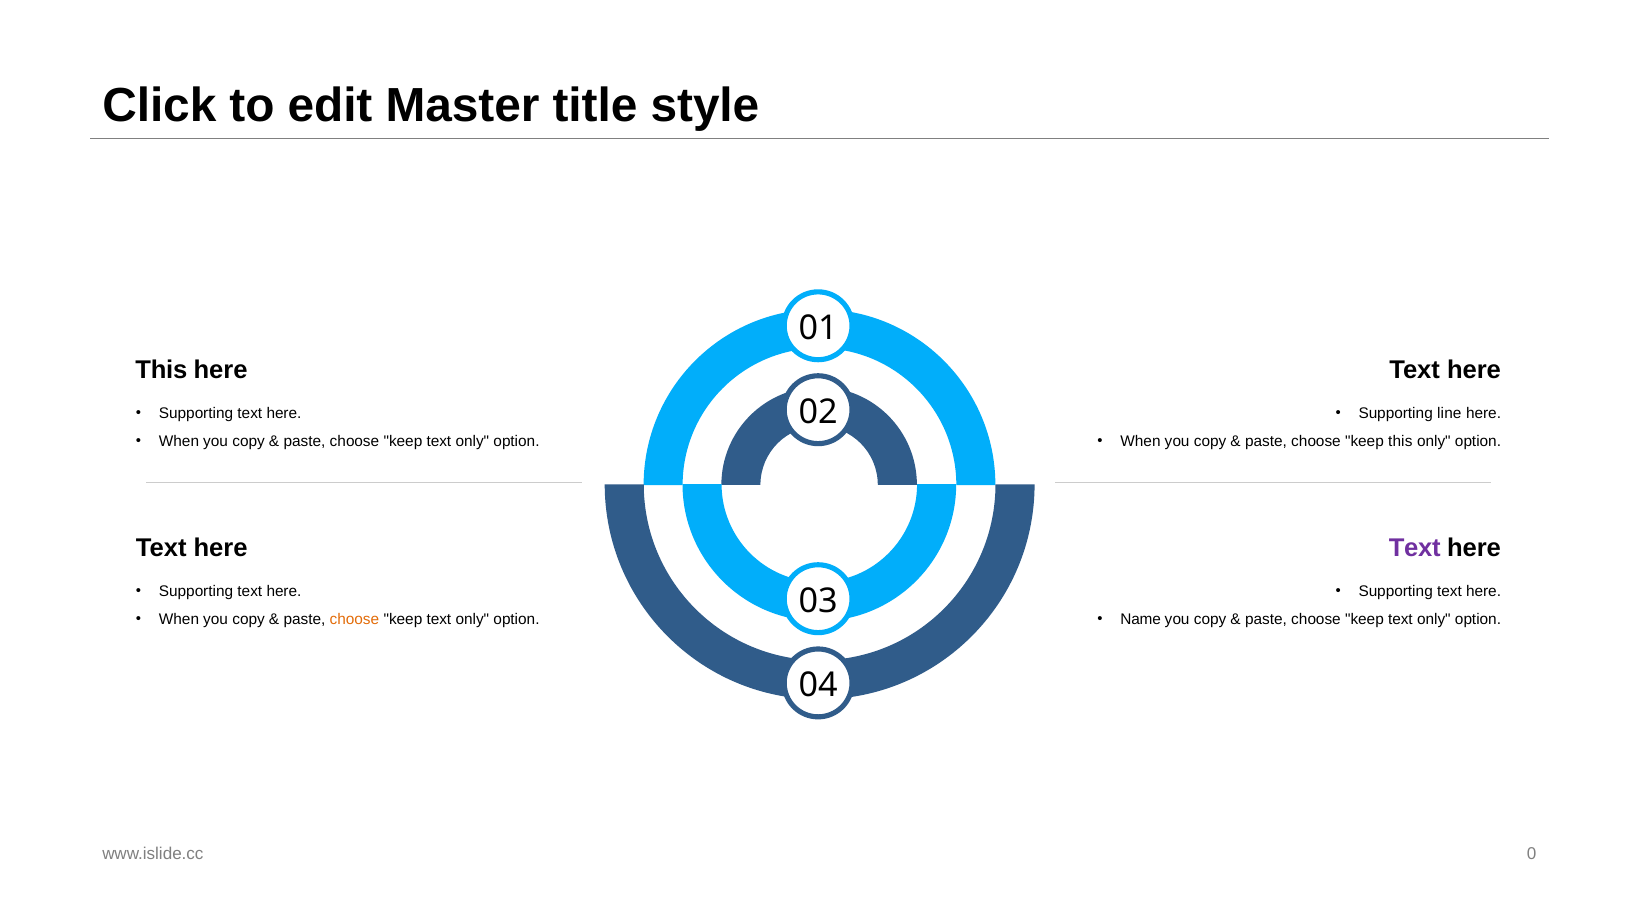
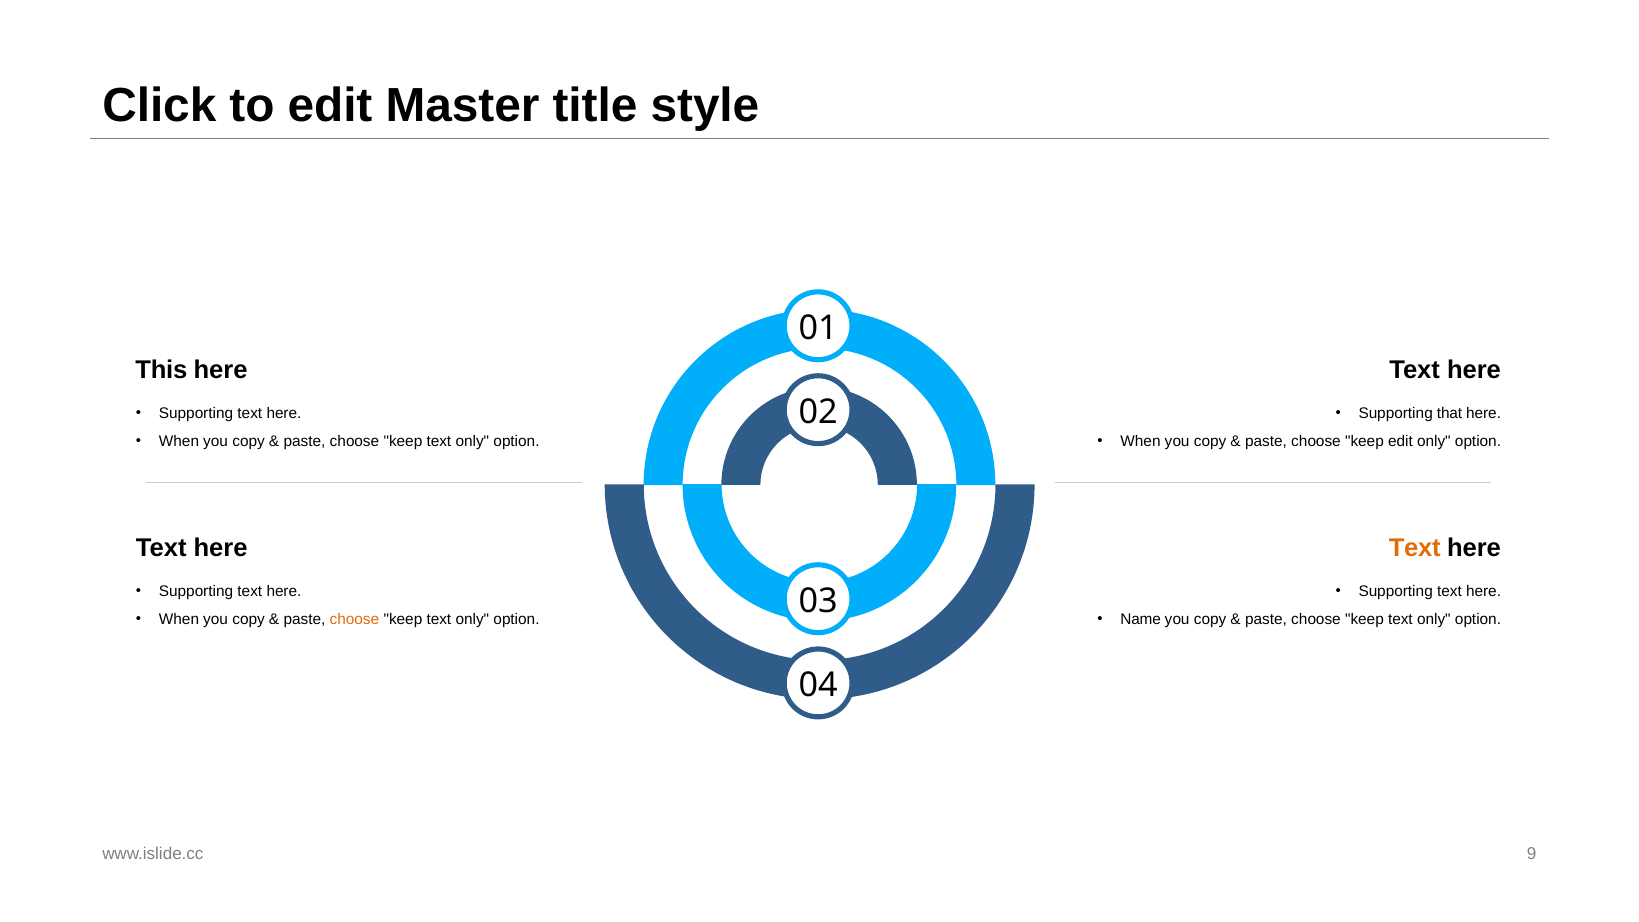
line: line -> that (1449, 413)
keep this: this -> edit (1400, 441)
Text colour: purple -> orange (1415, 548)
0: 0 -> 9 (1532, 854)
